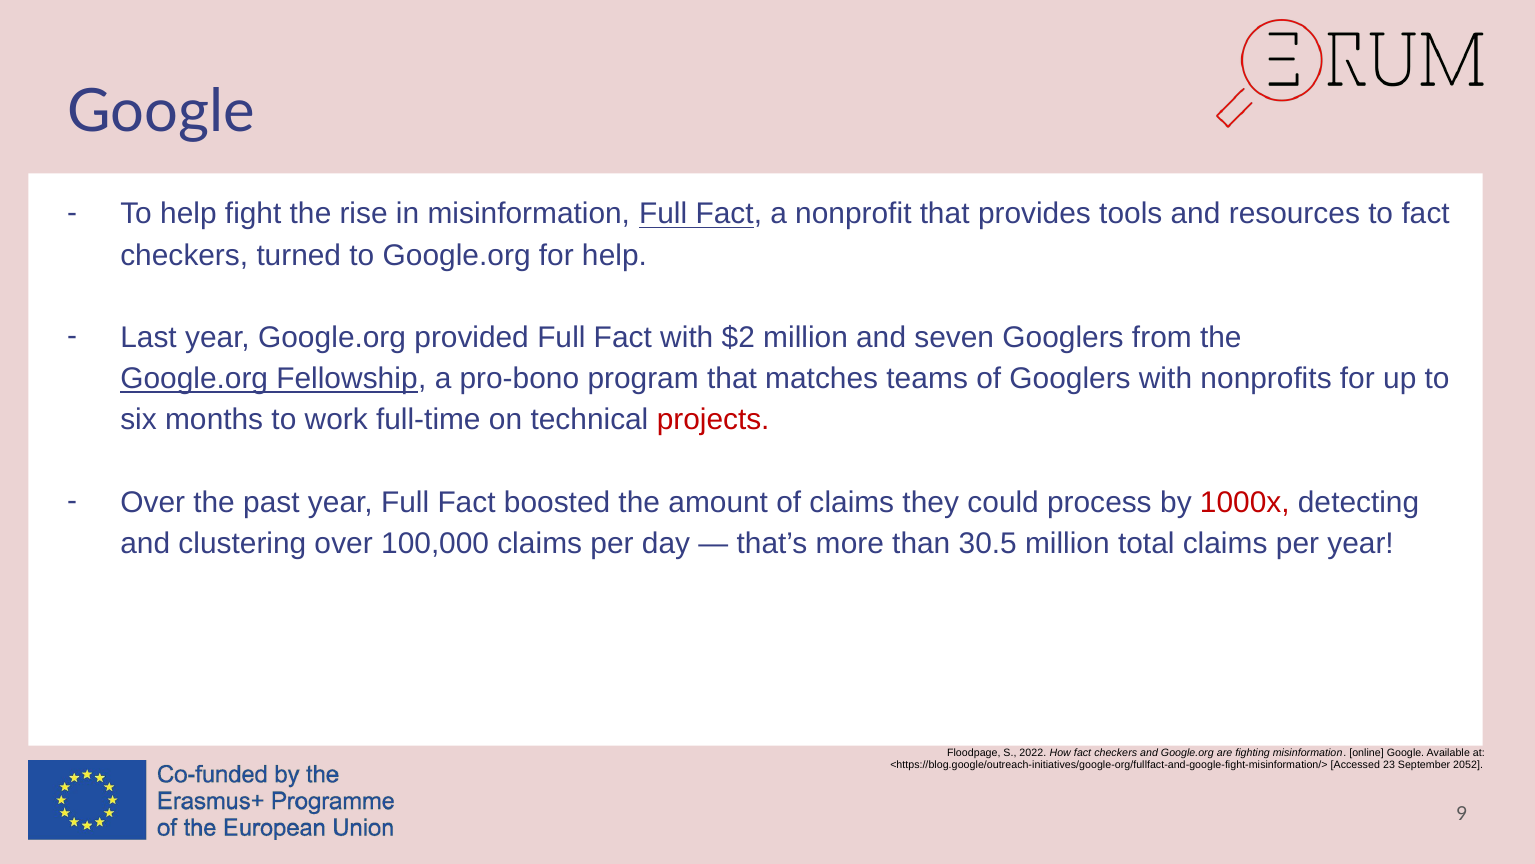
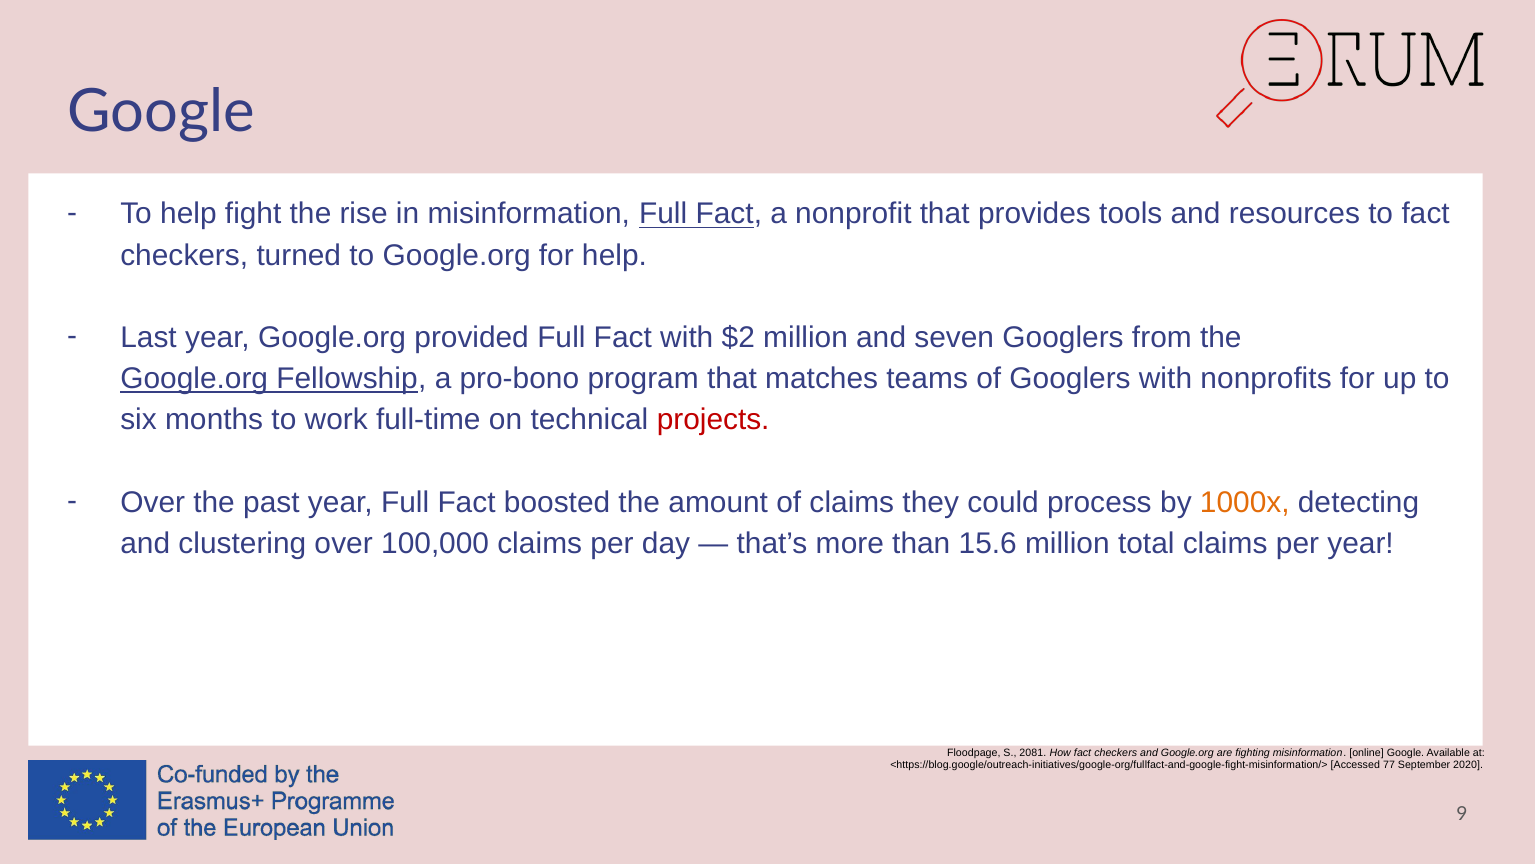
1000x colour: red -> orange (1245, 502)
30.5: 30.5 -> 15.6 (988, 543)
2022: 2022 -> 2081 (1033, 752)
23: 23 -> 77 (1389, 765)
2052: 2052 -> 2020 (1468, 765)
